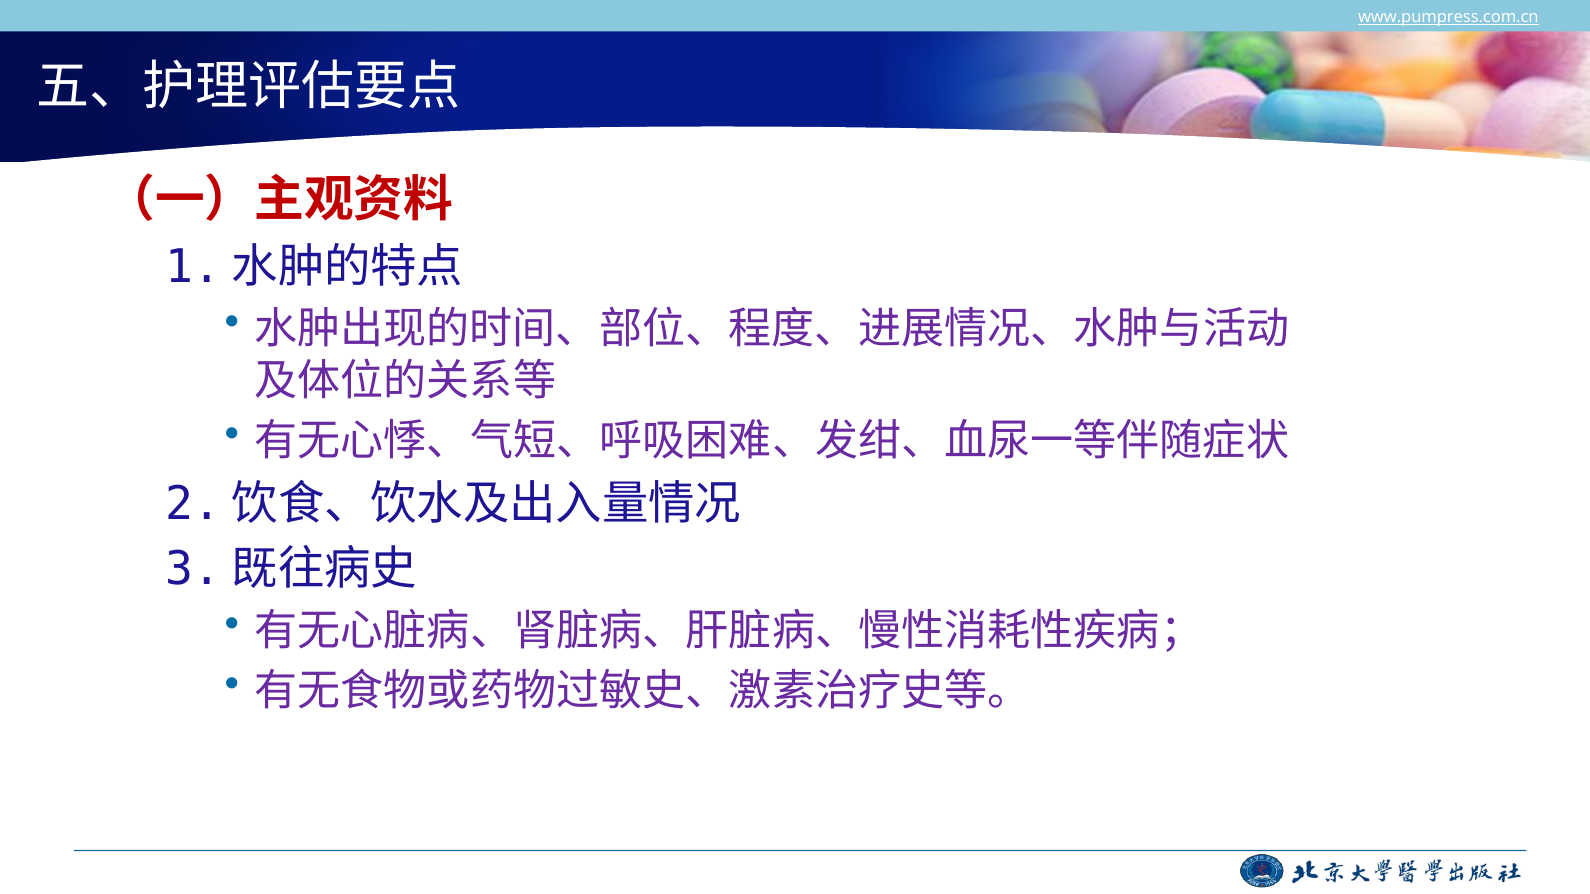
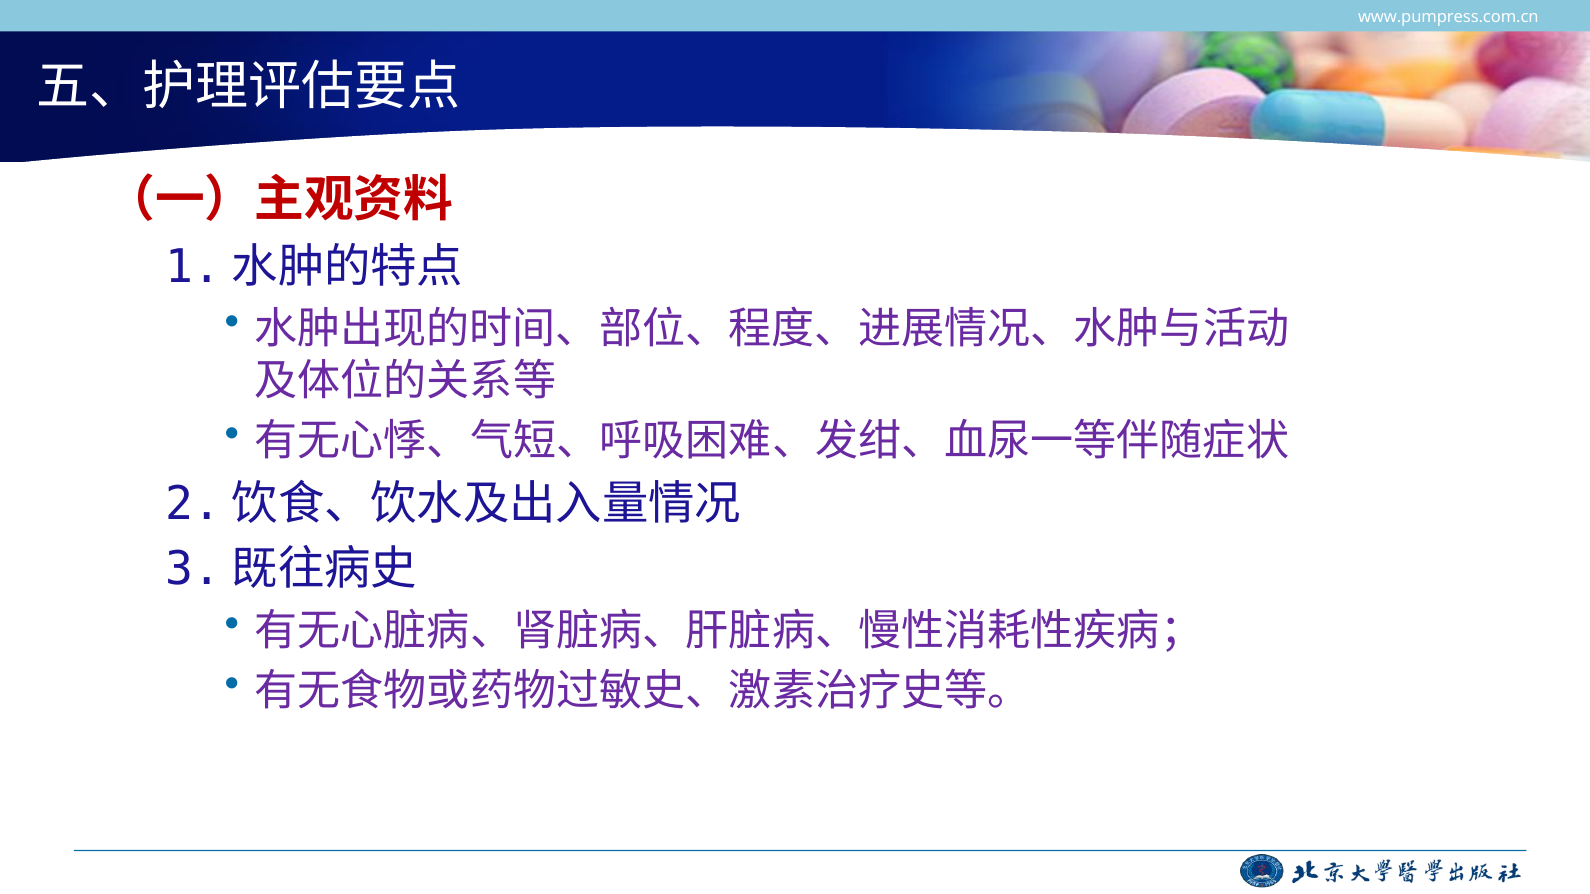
www.pumpress.com.cn underline: present -> none (1448, 17)
